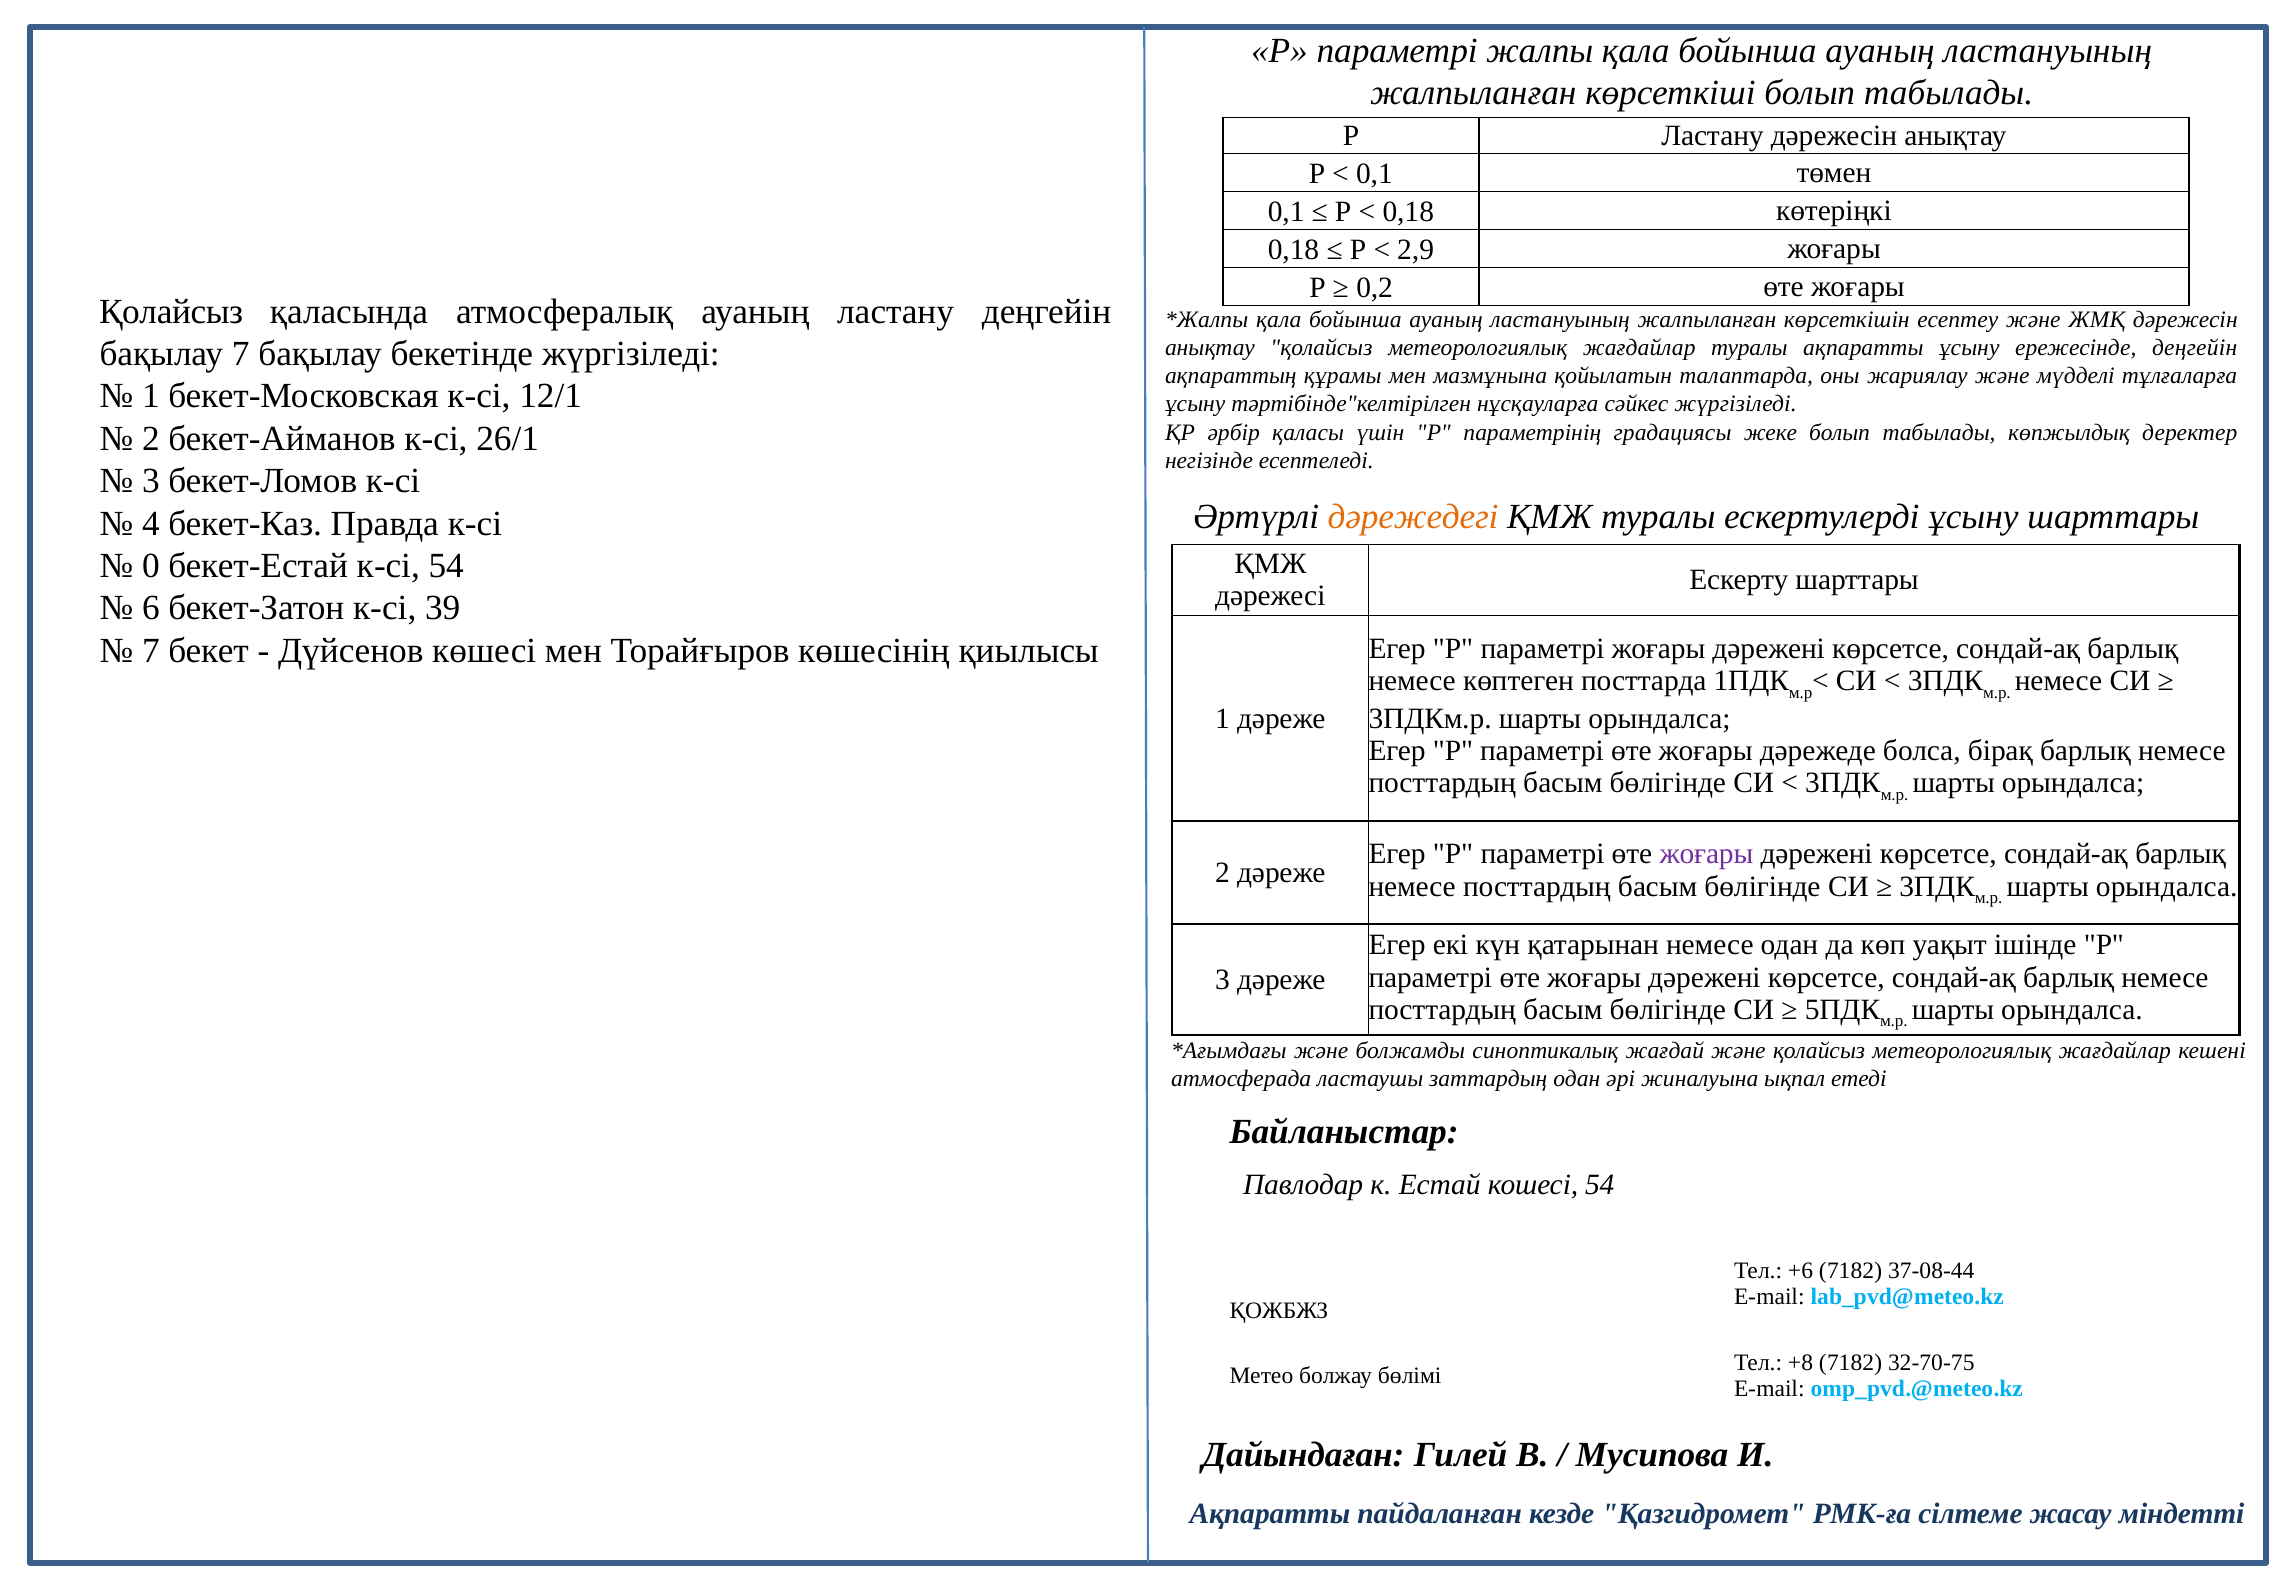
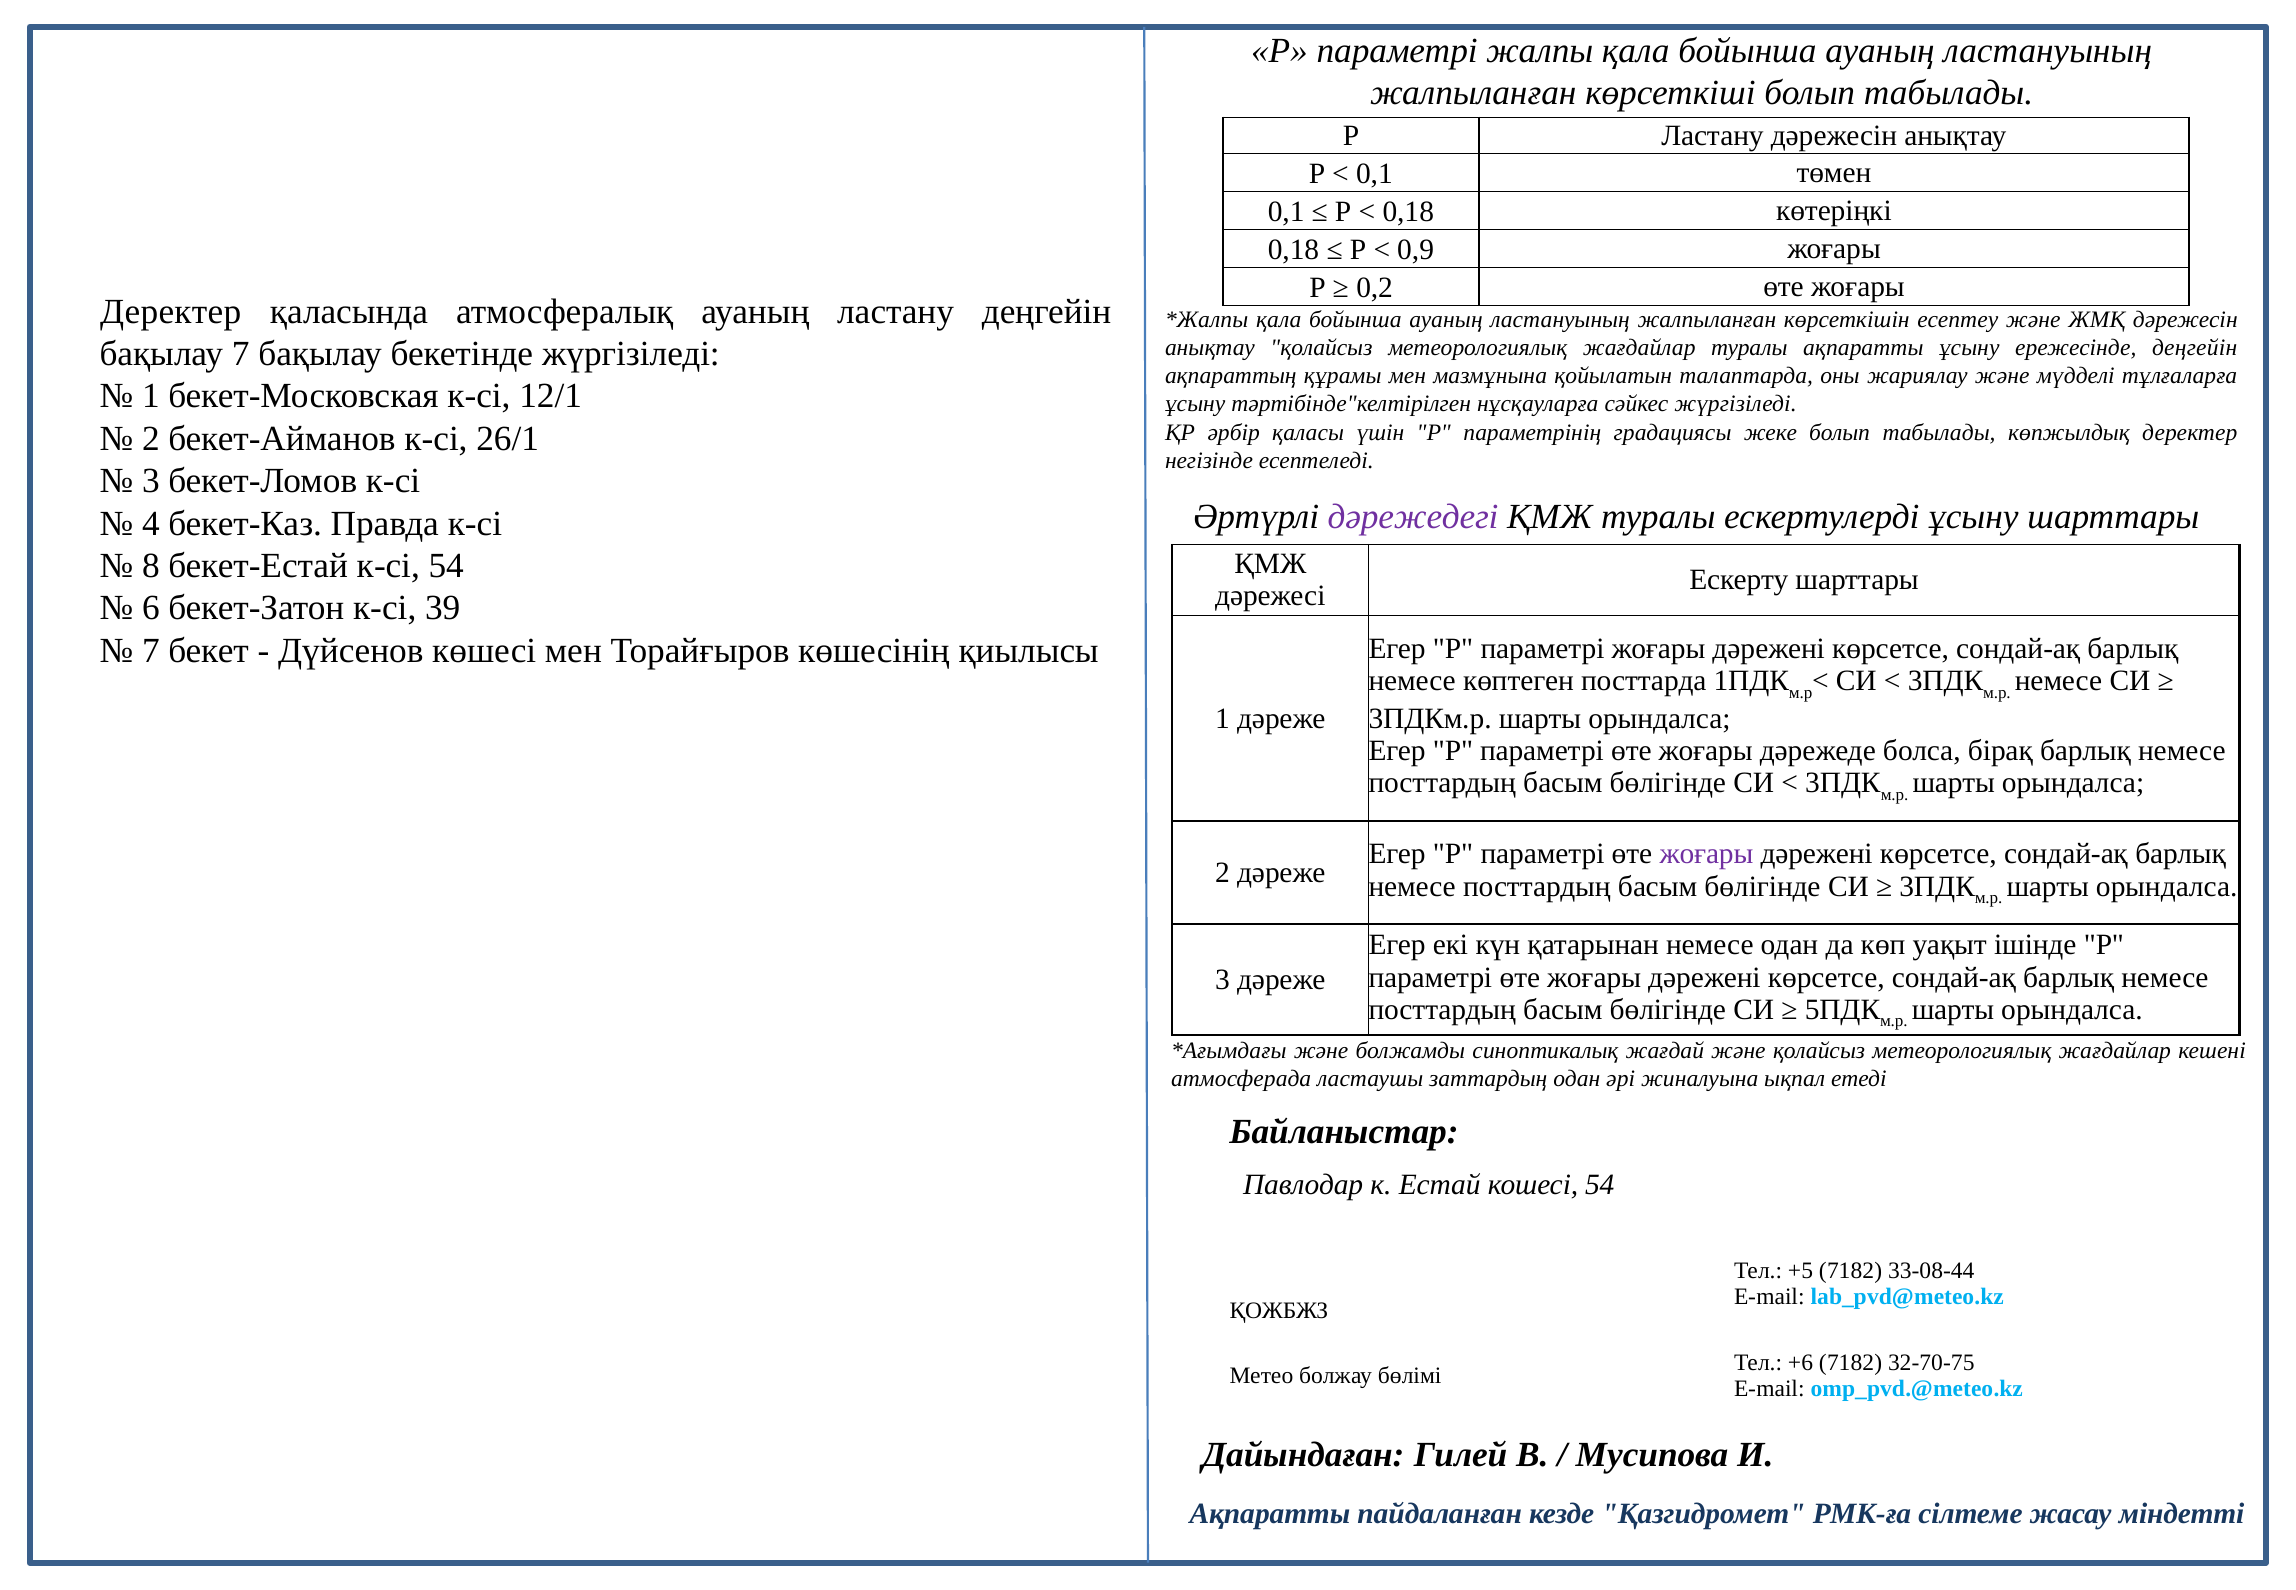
2,9: 2,9 -> 0,9 (1416, 250)
Қолайсыз: Қолайсыз -> Деректер (171, 311)
дәрежедегі colour: orange -> purple (1413, 516)
0: 0 -> 8 (151, 566)
+6: +6 -> +5 (1801, 1271)
37-08-44: 37-08-44 -> 33-08-44 (1931, 1271)
+8: +8 -> +6 (1801, 1362)
